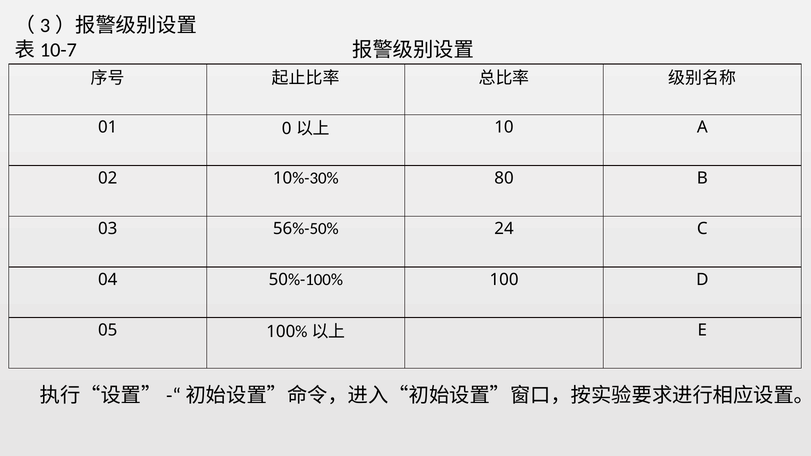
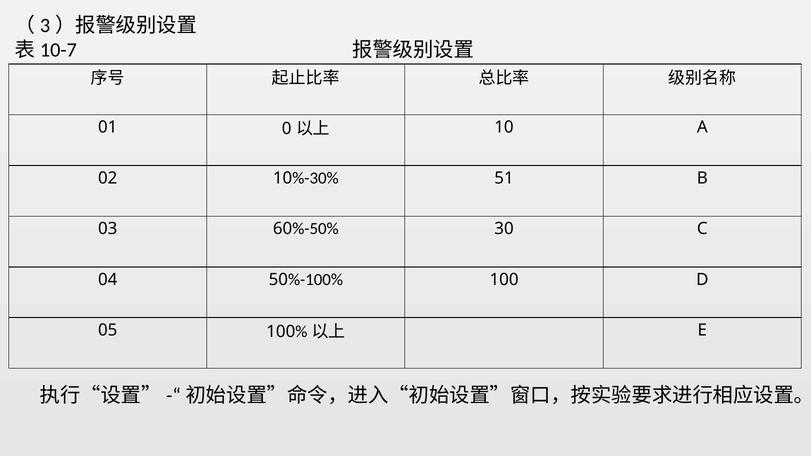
80: 80 -> 51 (504, 178)
56: 56 -> 60 (283, 229)
24: 24 -> 30 (504, 229)
